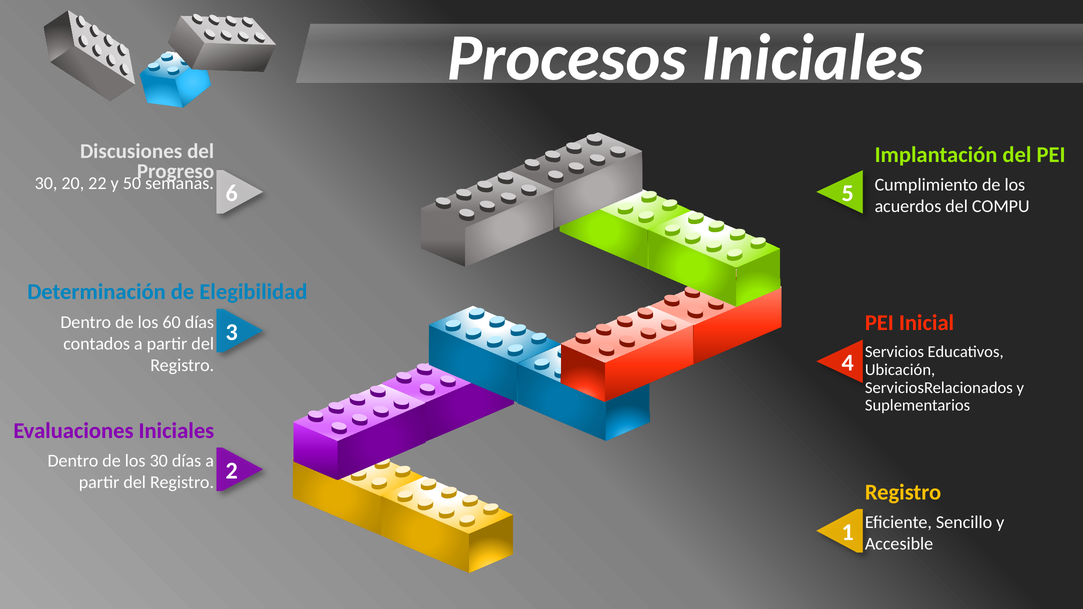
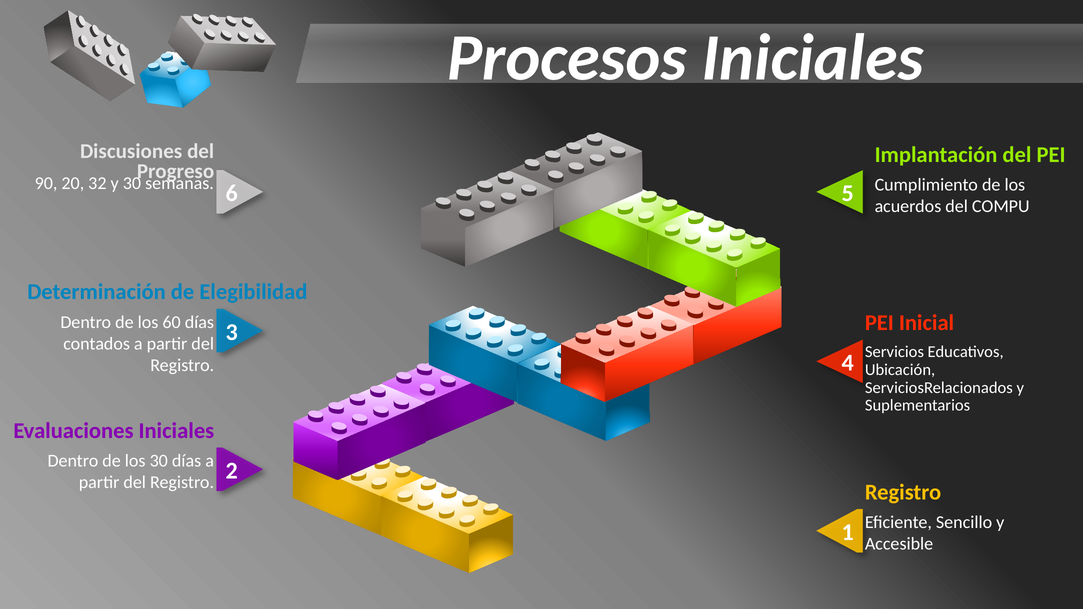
30: 30 -> 90 (46, 183)
22: 22 -> 32 (97, 183)
y 50: 50 -> 30 (132, 183)
